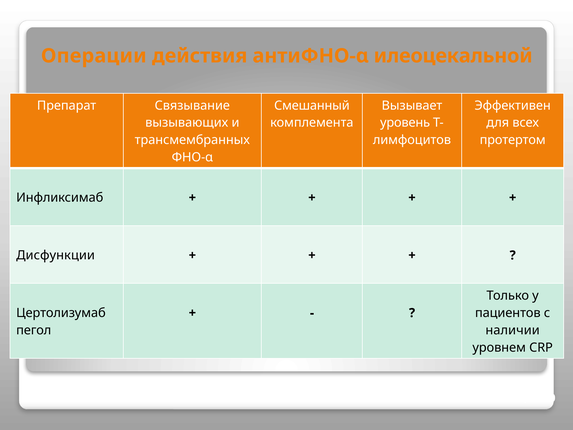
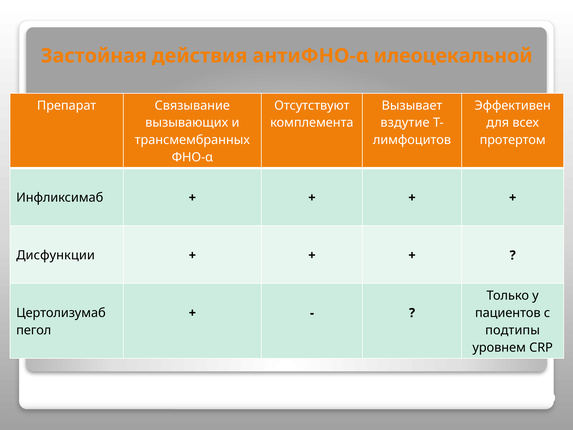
Операции: Операции -> Застойная (94, 56)
Смешанный: Смешанный -> Отсутствуют (312, 105)
уровень: уровень -> вздутие (405, 123)
наличии: наличии -> подтипы (513, 330)
